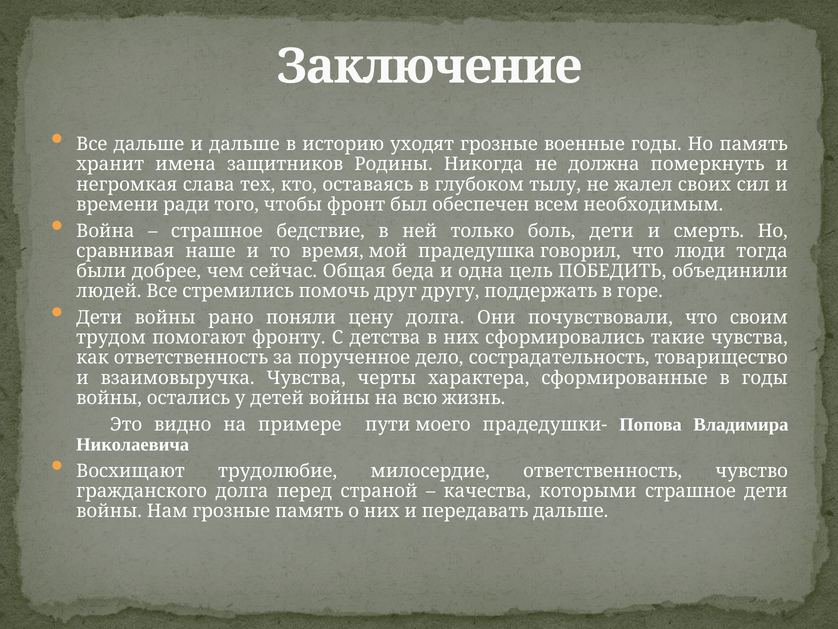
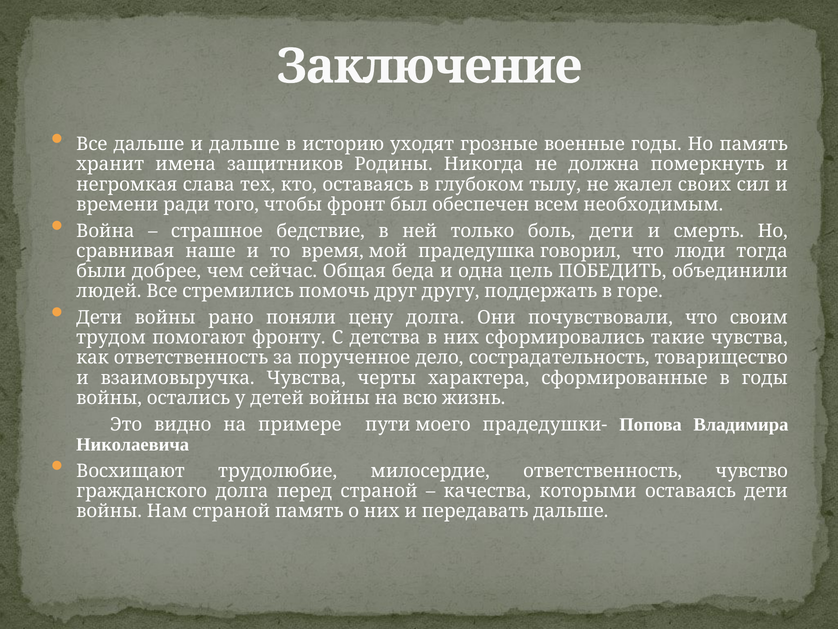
которыми страшное: страшное -> оставаясь (690, 491)
Нам грозные: грозные -> страной (231, 511)
